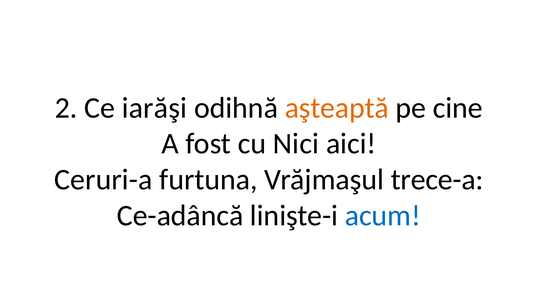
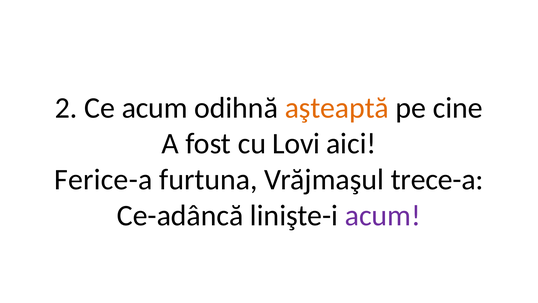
Ce iarăşi: iarăşi -> acum (155, 108)
Nici: Nici -> Lovi (296, 144)
Ceruri-a: Ceruri-a -> Ferice-a (103, 179)
acum colour: blue -> purple (383, 215)
